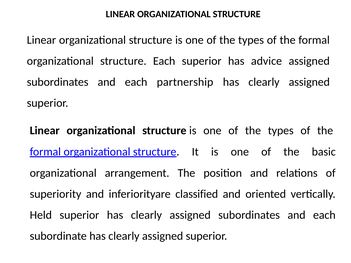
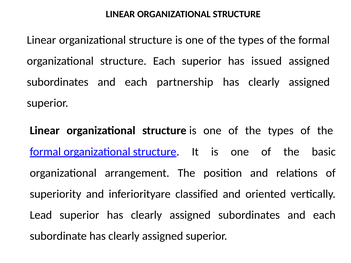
advice: advice -> issued (267, 61)
Held: Held -> Lead (41, 215)
